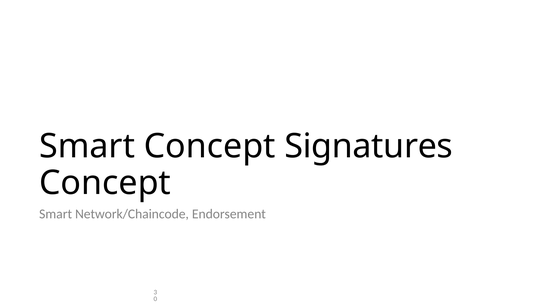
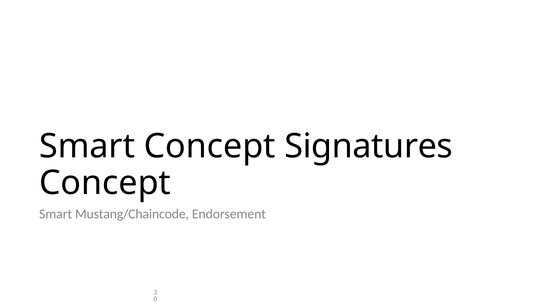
Network/Chaincode: Network/Chaincode -> Mustang/Chaincode (132, 214)
